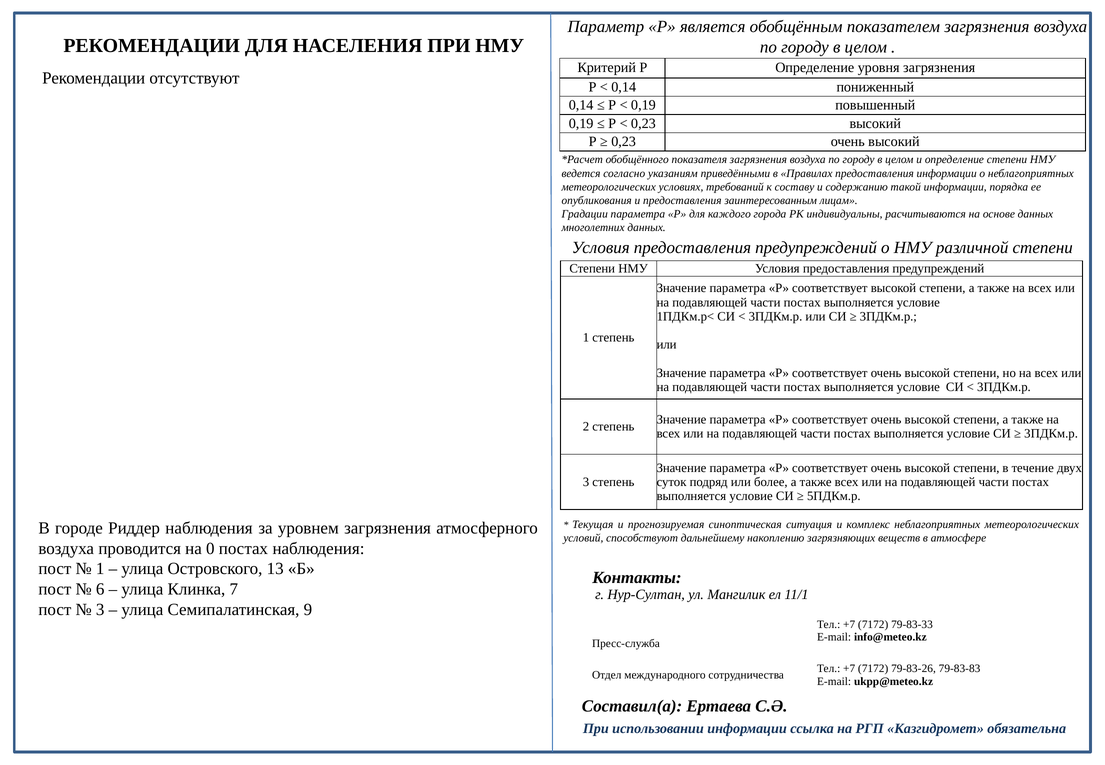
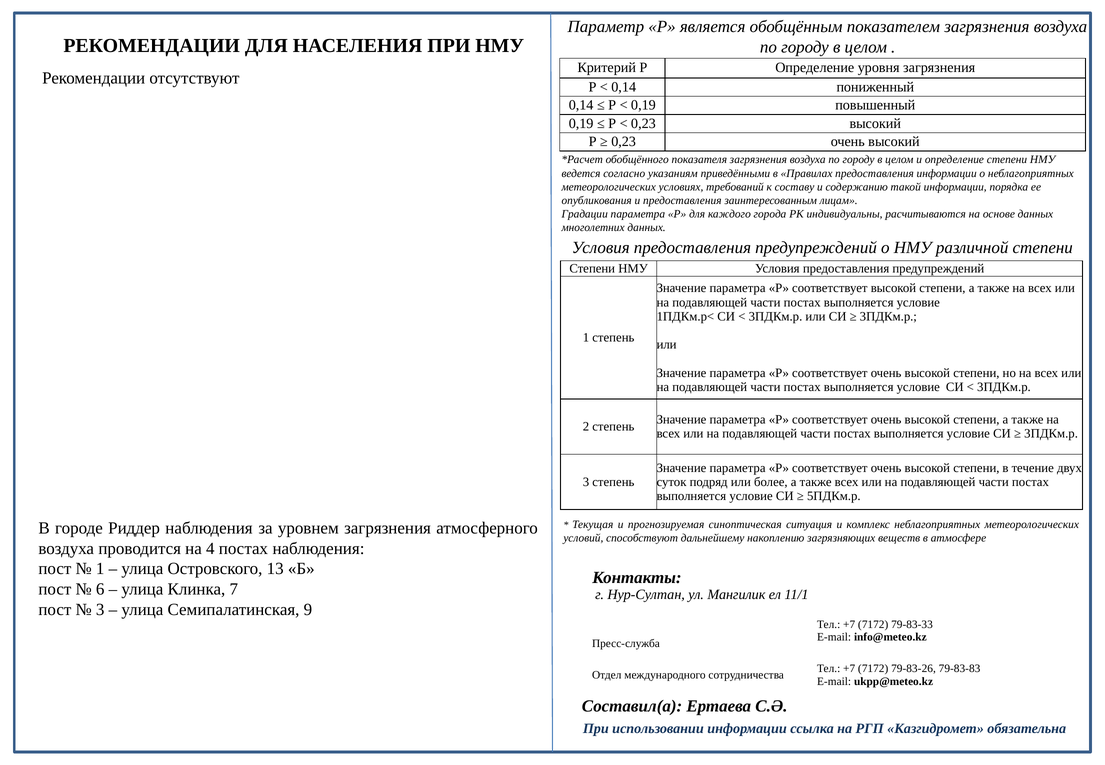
0: 0 -> 4 (210, 548)
